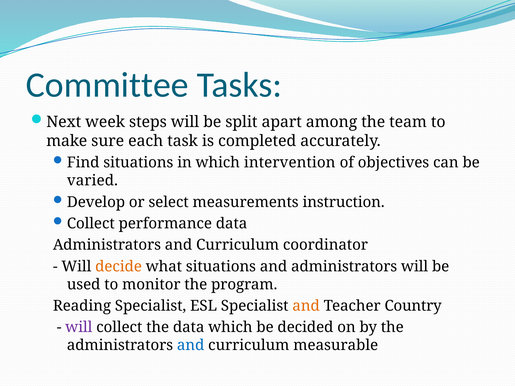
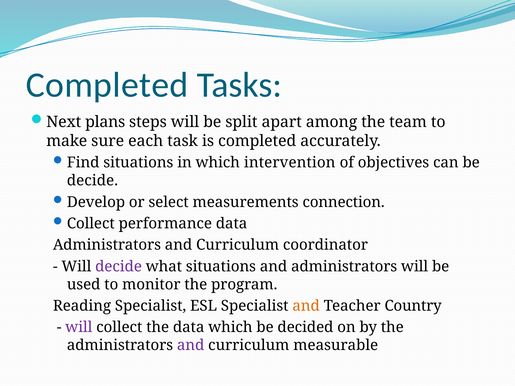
Committee: Committee -> Completed (107, 85)
week: week -> plans (105, 122)
varied: varied -> decide (92, 181)
instruction: instruction -> connection (344, 202)
decide colour: orange -> purple (119, 267)
and colour: blue -> purple (191, 346)
